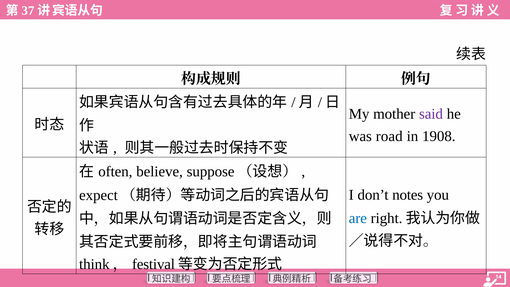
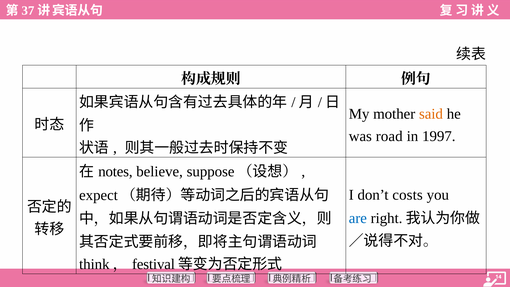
said colour: purple -> orange (431, 114)
1908: 1908 -> 1997 (439, 136)
often: often -> notes (115, 172)
notes: notes -> costs (408, 195)
